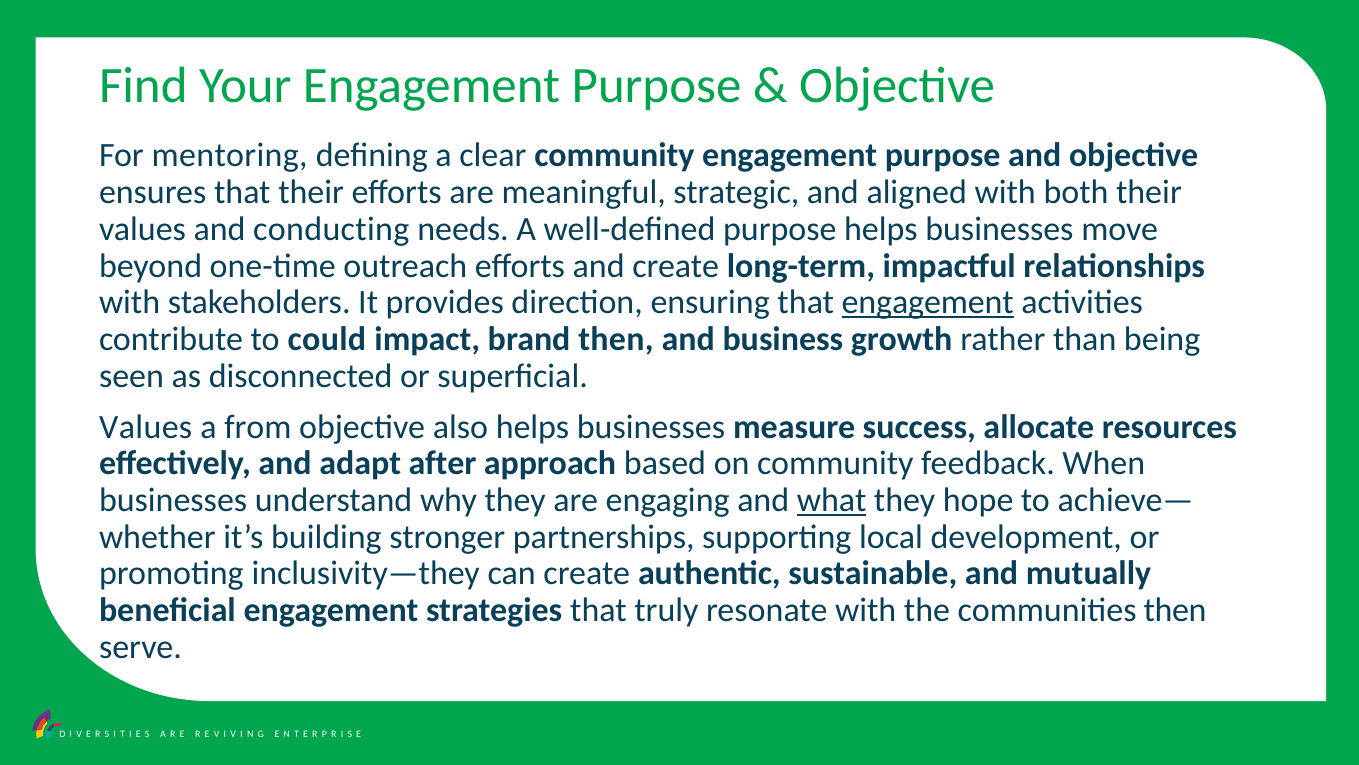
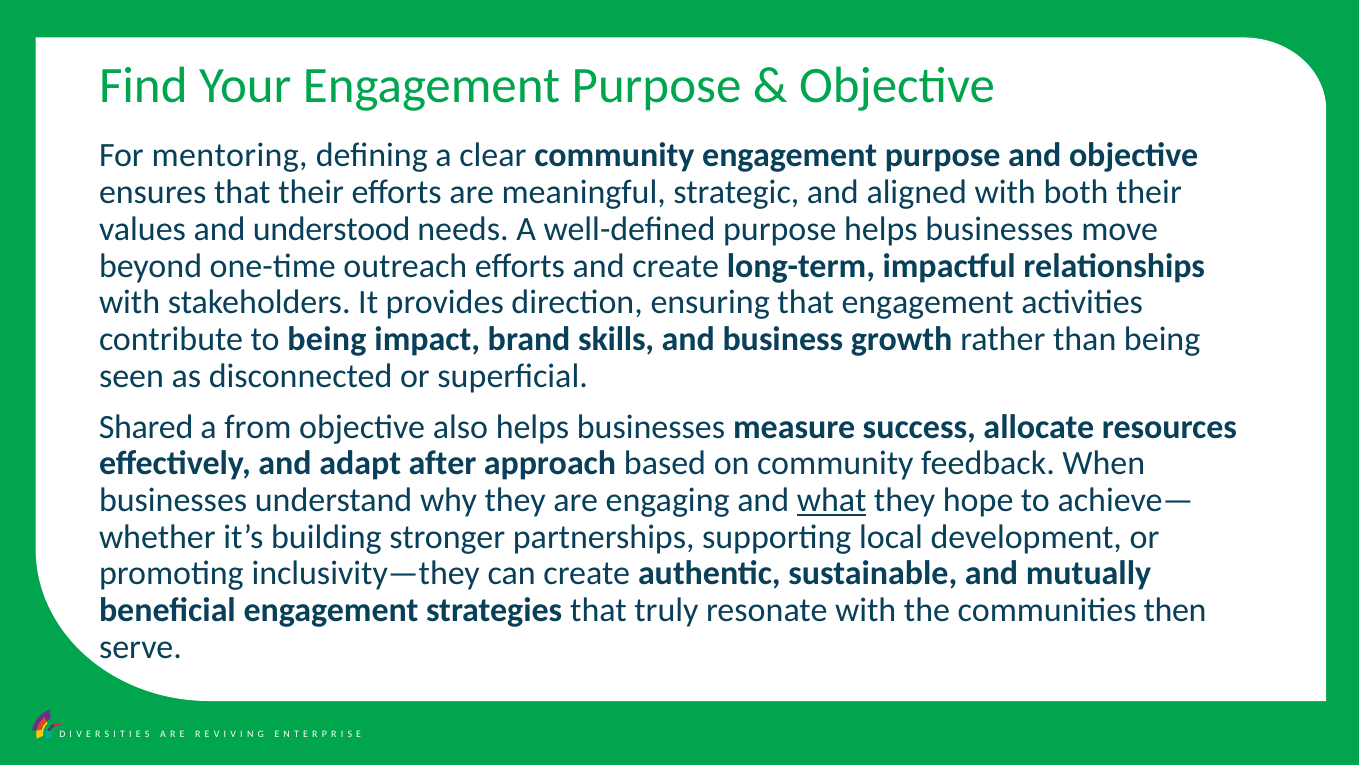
conducting: conducting -> understood (332, 229)
engagement underline: present -> none (928, 302)
to could: could -> being (327, 339)
brand then: then -> skills (616, 339)
Values: Values -> Shared (146, 427)
